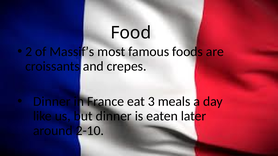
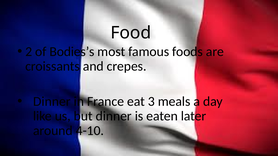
Massif’s: Massif’s -> Bodies’s (72, 52)
2-10: 2-10 -> 4-10 (90, 131)
